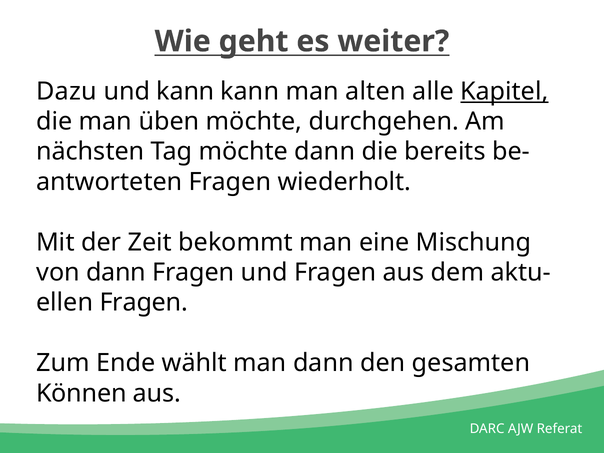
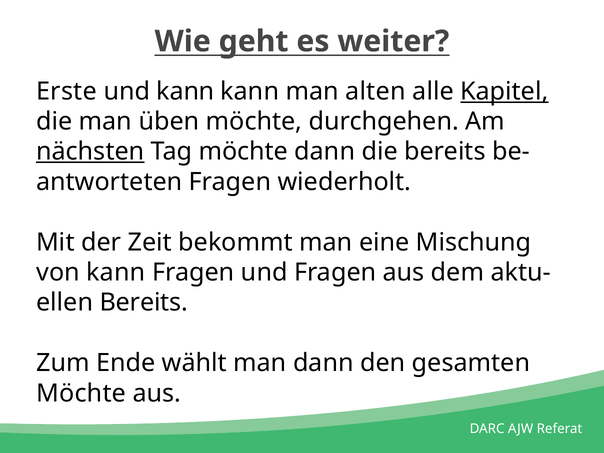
Dazu: Dazu -> Erste (67, 91)
nächsten underline: none -> present (90, 152)
von dann: dann -> kann (116, 272)
Fragen: Fragen -> Bereits (144, 303)
Können: Können -> Möchte (81, 393)
